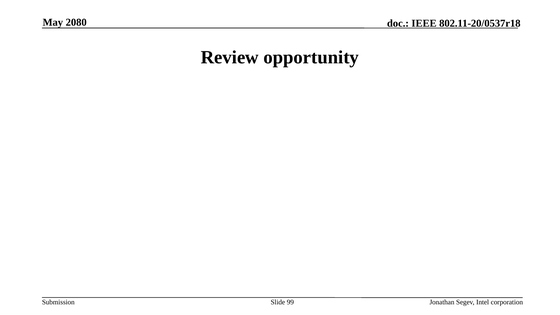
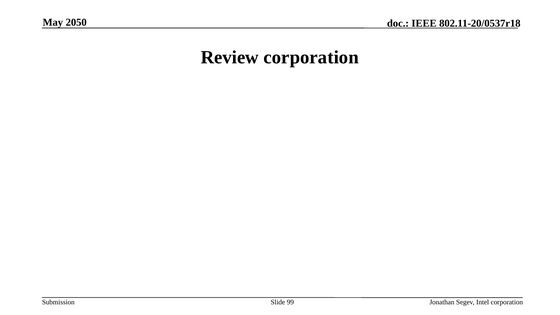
2080: 2080 -> 2050 (76, 22)
Review opportunity: opportunity -> corporation (311, 57)
